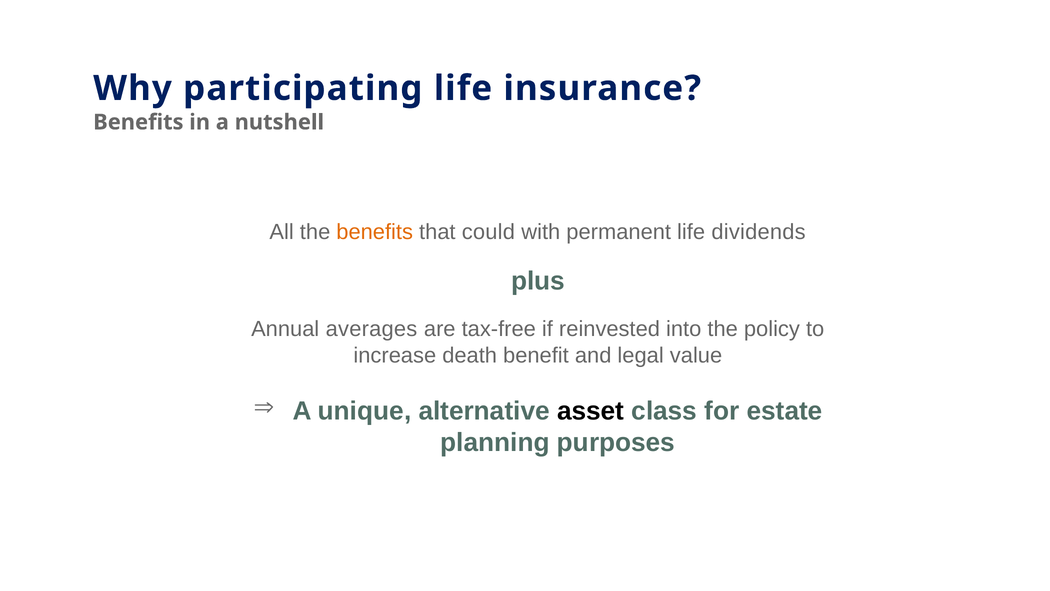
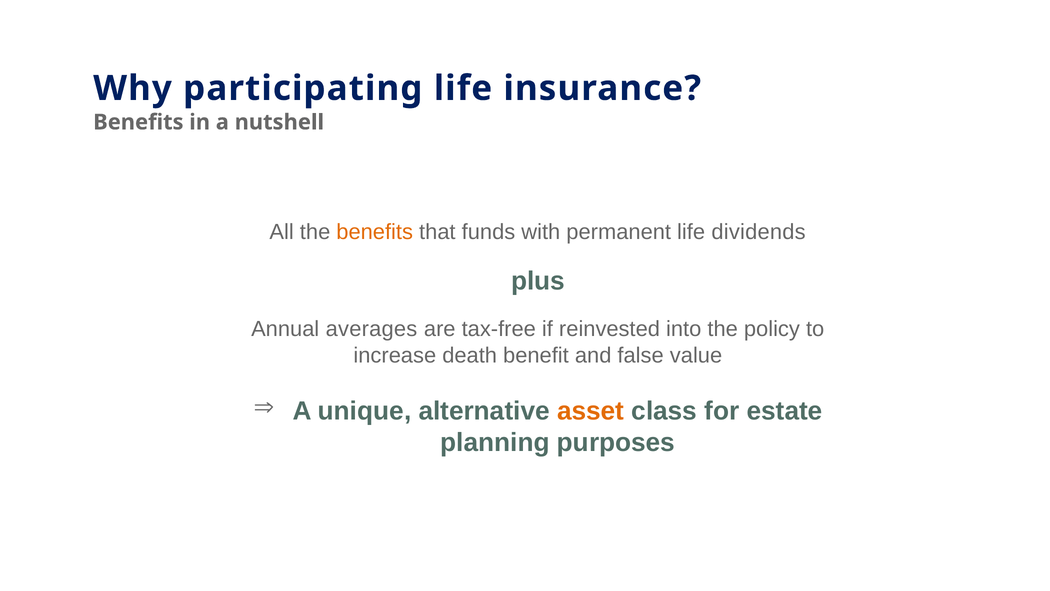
could: could -> funds (488, 232)
legal: legal -> false (641, 355)
asset colour: black -> orange (591, 411)
